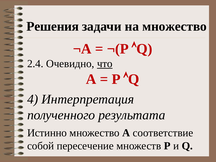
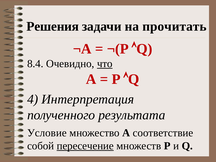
на множество: множество -> прочитать (174, 26)
2.4: 2.4 -> 8.4 (35, 64)
Истинно: Истинно -> Условие (47, 133)
пересечение underline: none -> present (85, 146)
